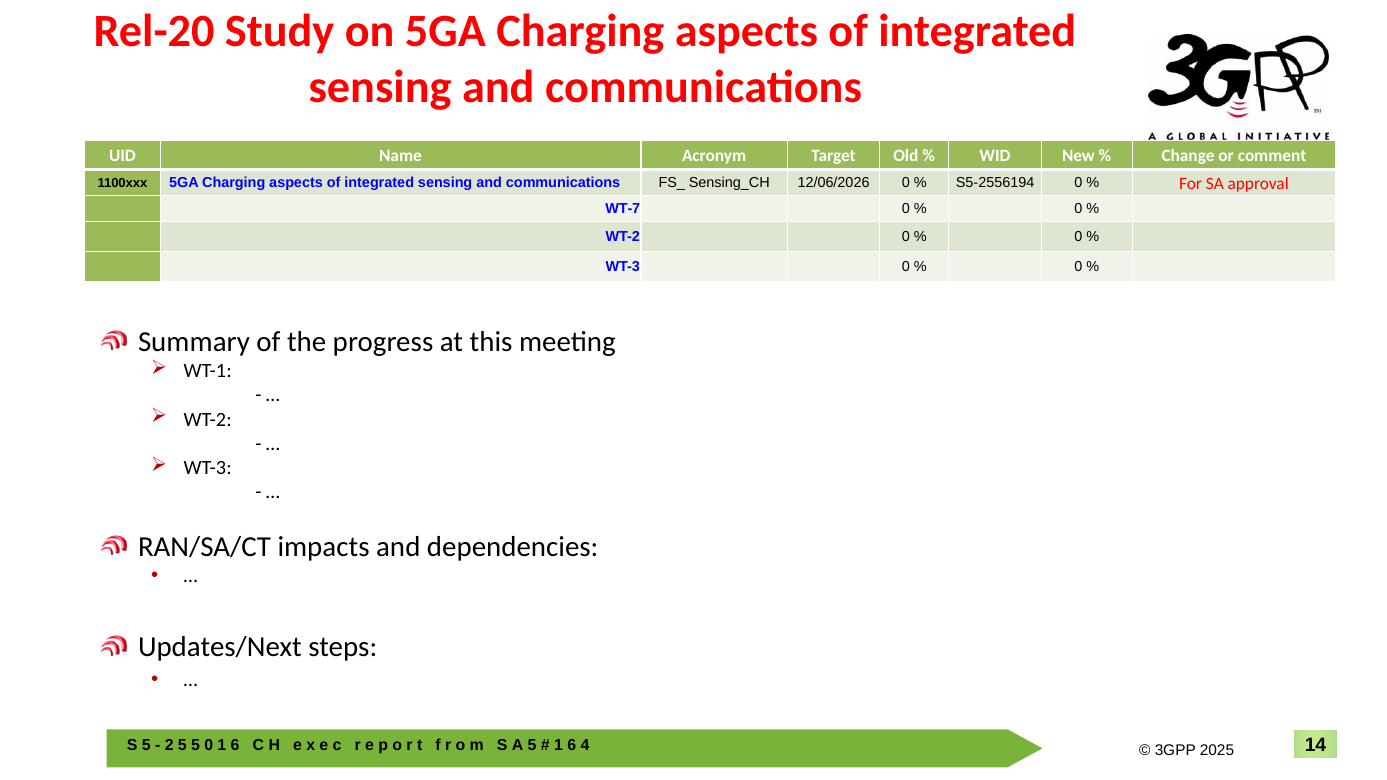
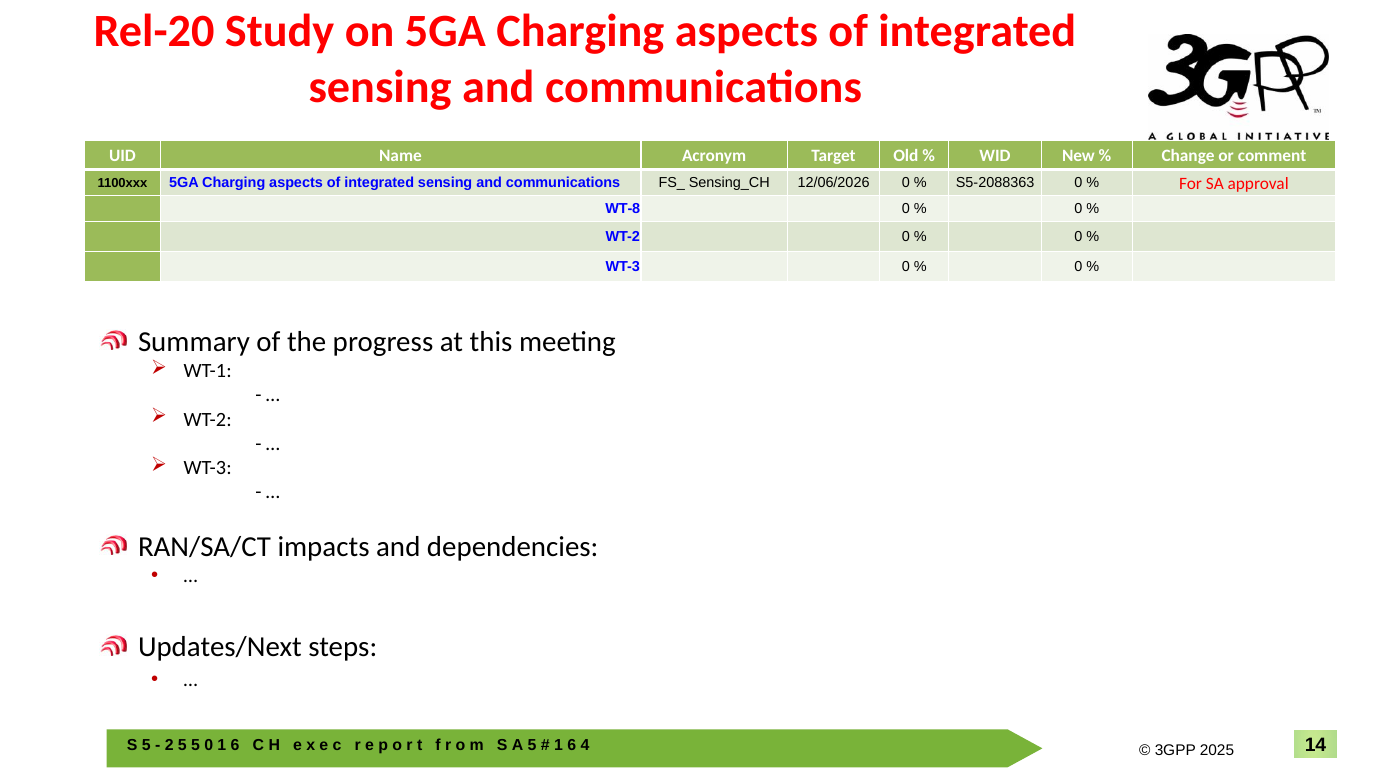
S5-2556194: S5-2556194 -> S5-2088363 (995, 183)
WT-7: WT-7 -> WT-8 (623, 209)
